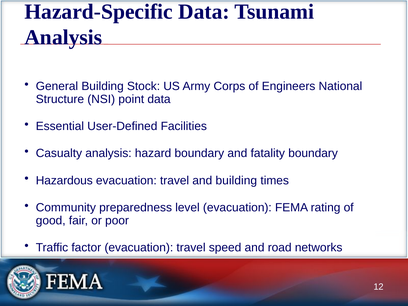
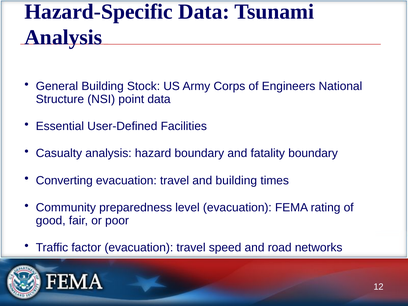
Hazardous: Hazardous -> Converting (64, 180)
